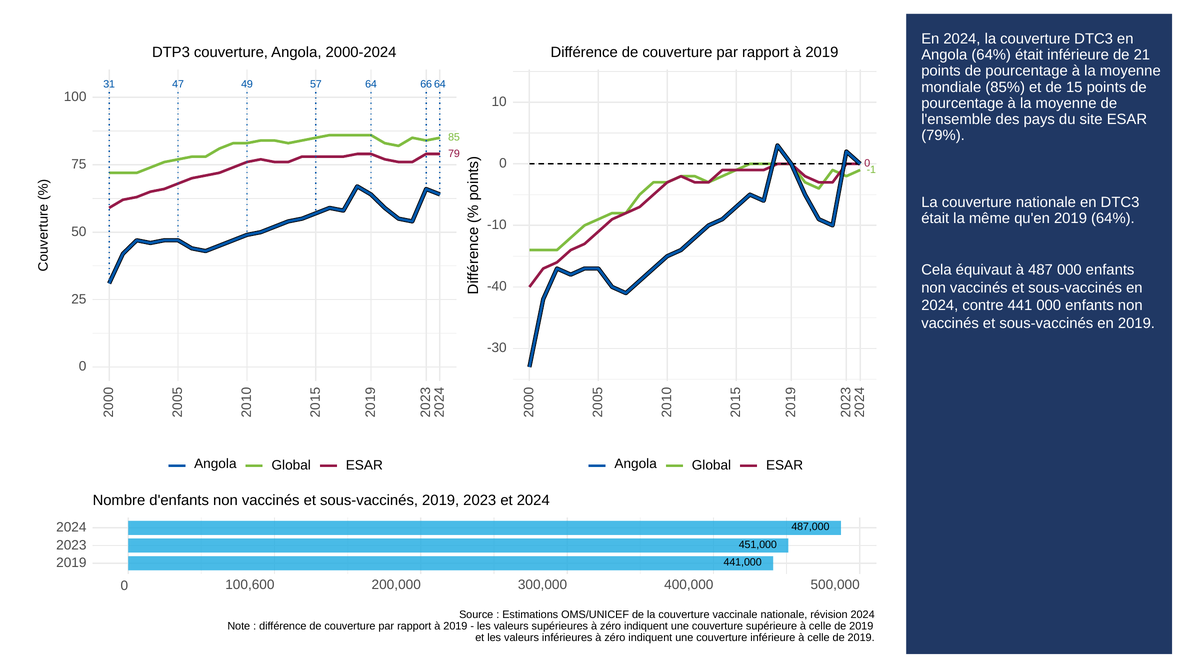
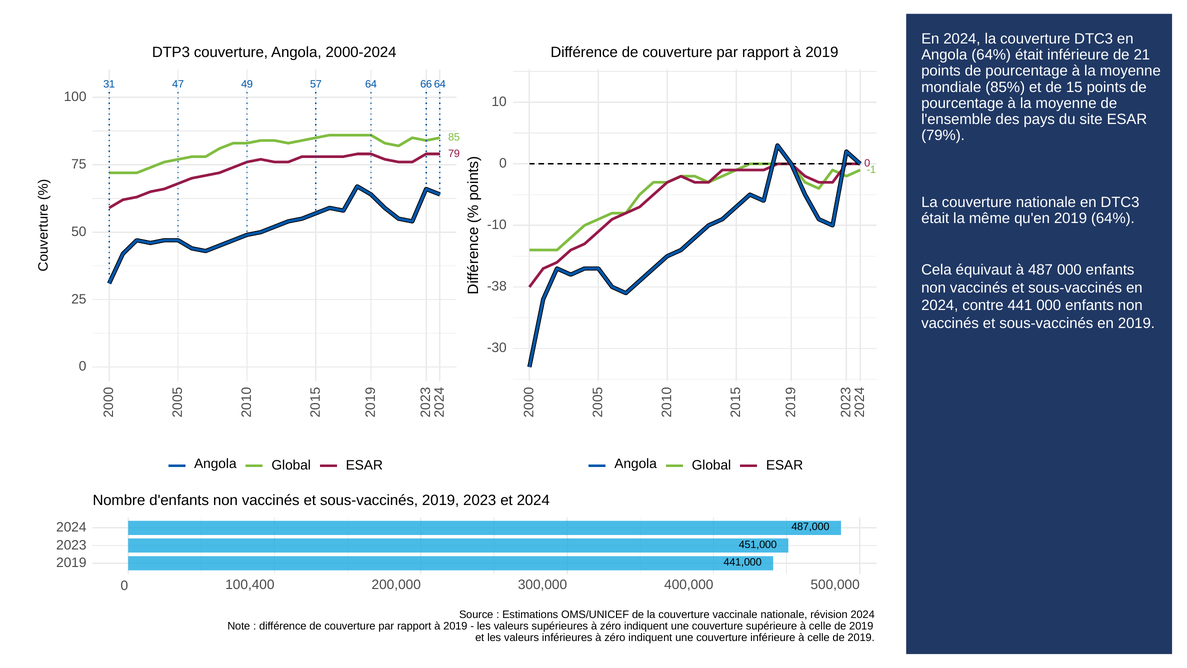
-40: -40 -> -38 (497, 286)
100,600: 100,600 -> 100,400 (250, 585)
